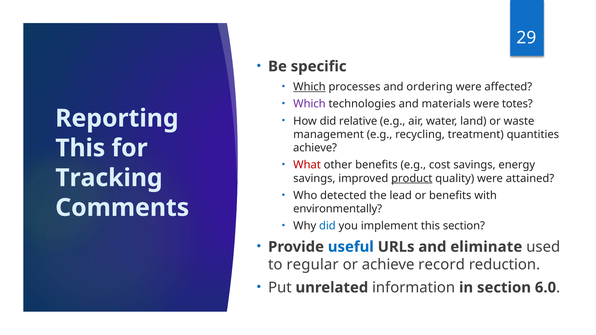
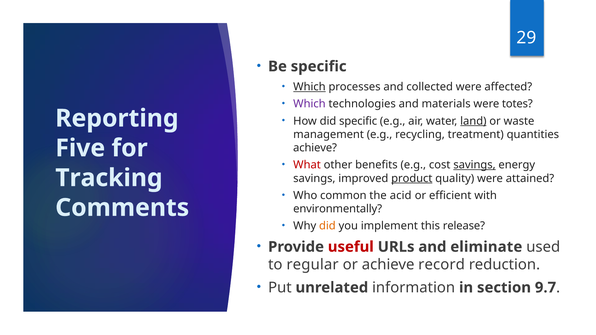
ordering: ordering -> collected (430, 87)
did relative: relative -> specific (358, 121)
land underline: none -> present (473, 121)
This: This -> Five (80, 148)
savings underline: none -> present (474, 165)
detected: detected -> common (343, 196)
lead: lead -> acid (401, 196)
or benefits: benefits -> efficient (450, 196)
did colour: blue -> orange (327, 226)
this section: section -> release (464, 226)
useful colour: blue -> red (351, 247)
6.0: 6.0 -> 9.7 (545, 288)
